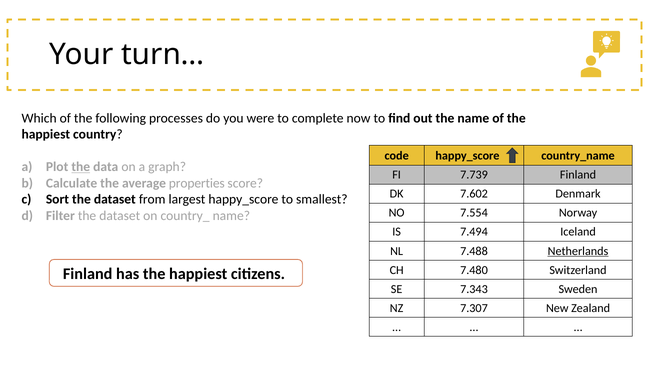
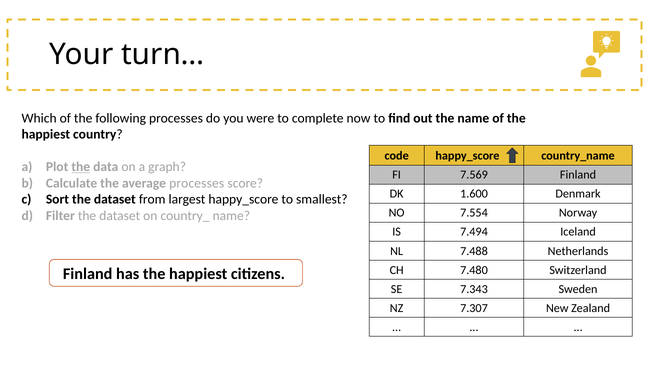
7.739: 7.739 -> 7.569 (474, 175)
average properties: properties -> processes (197, 183)
7.602: 7.602 -> 1.600 (474, 194)
Netherlands underline: present -> none (578, 251)
